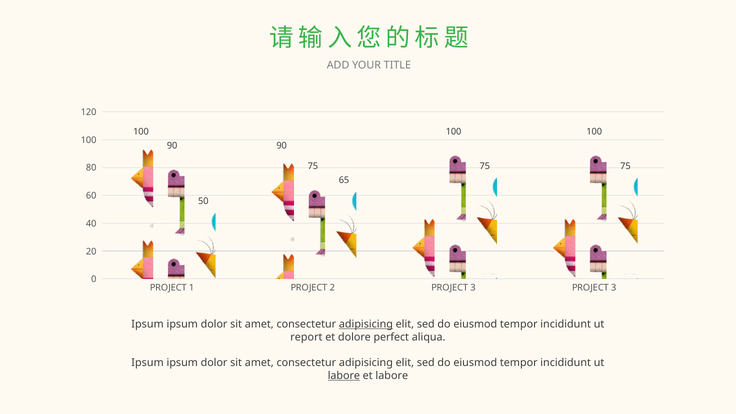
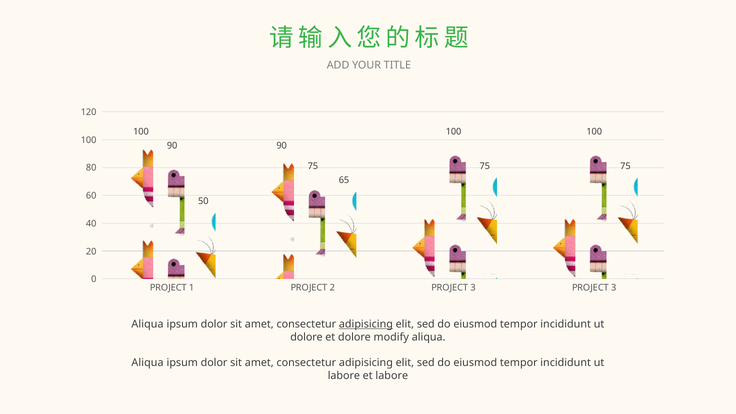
Ipsum: Ipsum -> Aliqua (148, 324)
report: report -> dolore (306, 337)
perfect: perfect -> modify (391, 337)
Ipsum: Ipsum -> Aliqua (148, 363)
labore underline: present -> none (344, 376)
